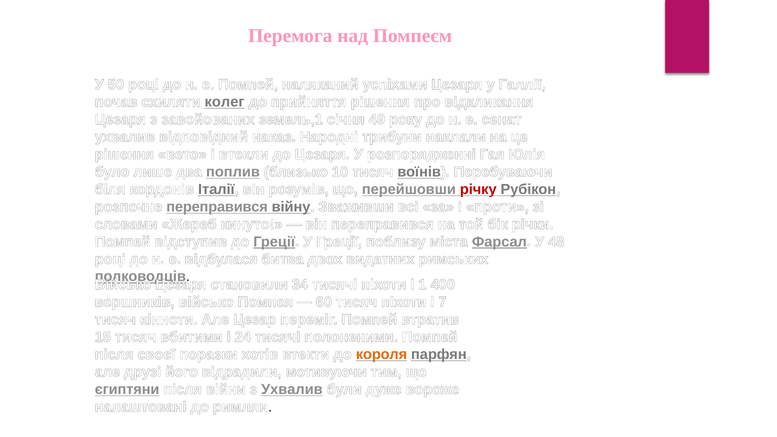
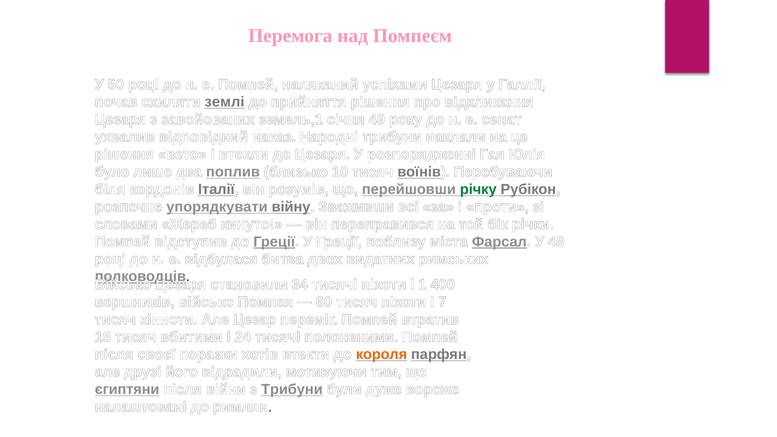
колег: колег -> землі (225, 102)
річку colour: red -> green (478, 189)
розпочне переправився: переправився -> упорядкувати (217, 207)
з Ухвалив: Ухвалив -> Трибуни (292, 389)
